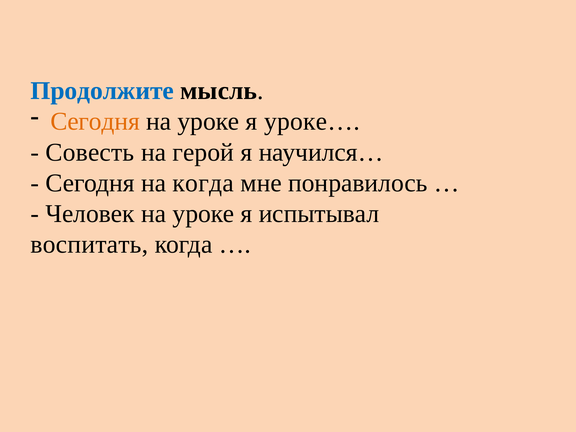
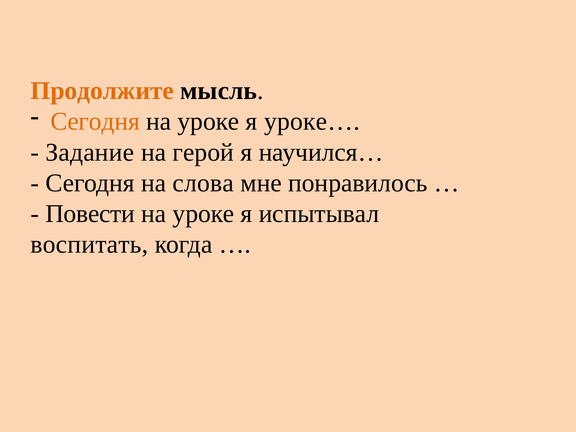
Продолжите colour: blue -> orange (102, 91)
Совесть: Совесть -> Задание (90, 152)
на когда: когда -> слова (203, 183)
Человек: Человек -> Повести (90, 214)
